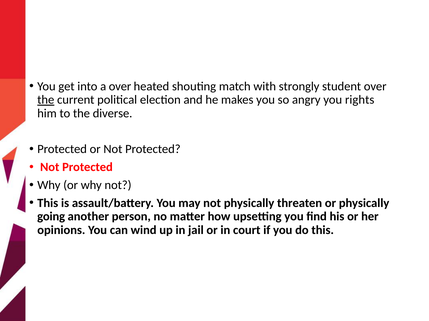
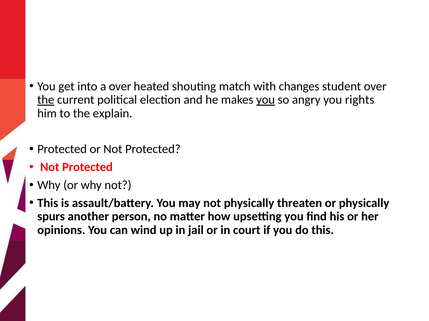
strongly: strongly -> changes (299, 87)
you underline: none -> present (266, 100)
diverse: diverse -> explain (113, 114)
going: going -> spurs (51, 217)
